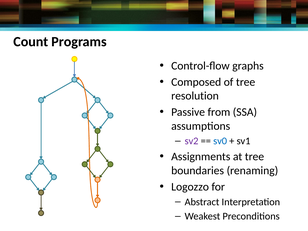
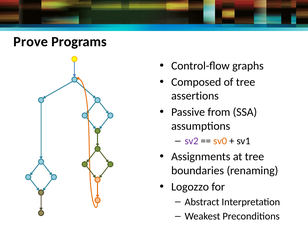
Count: Count -> Prove (31, 42)
resolution: resolution -> assertions (195, 96)
sv0 colour: blue -> orange (220, 141)
